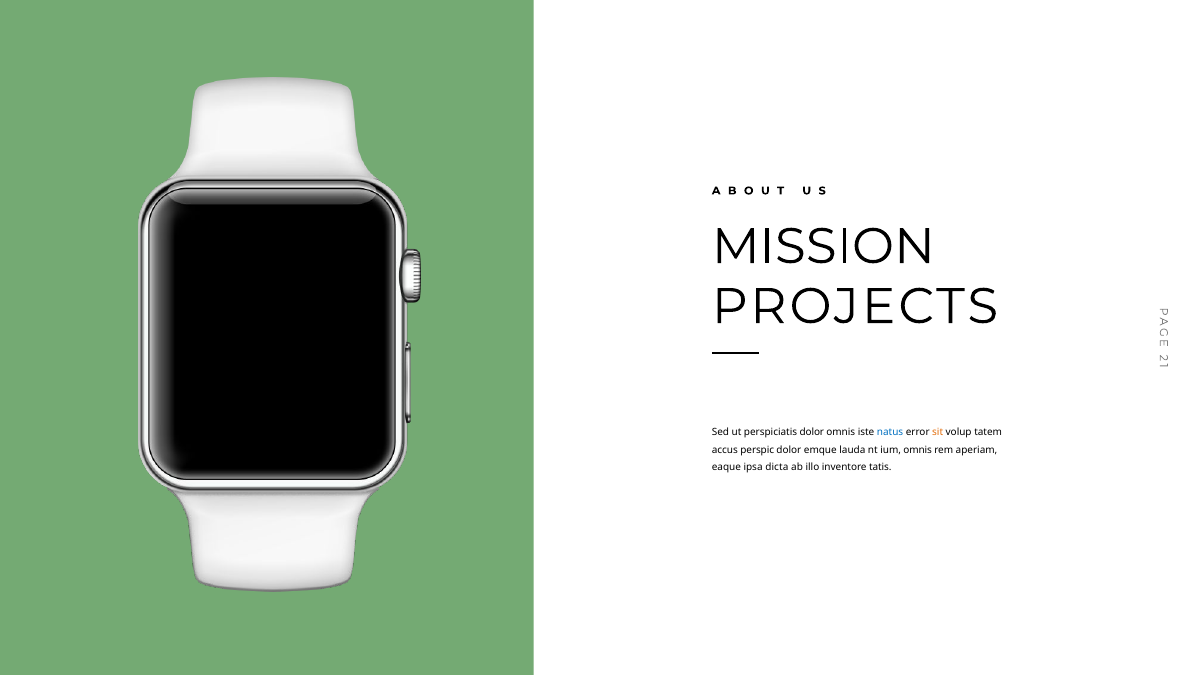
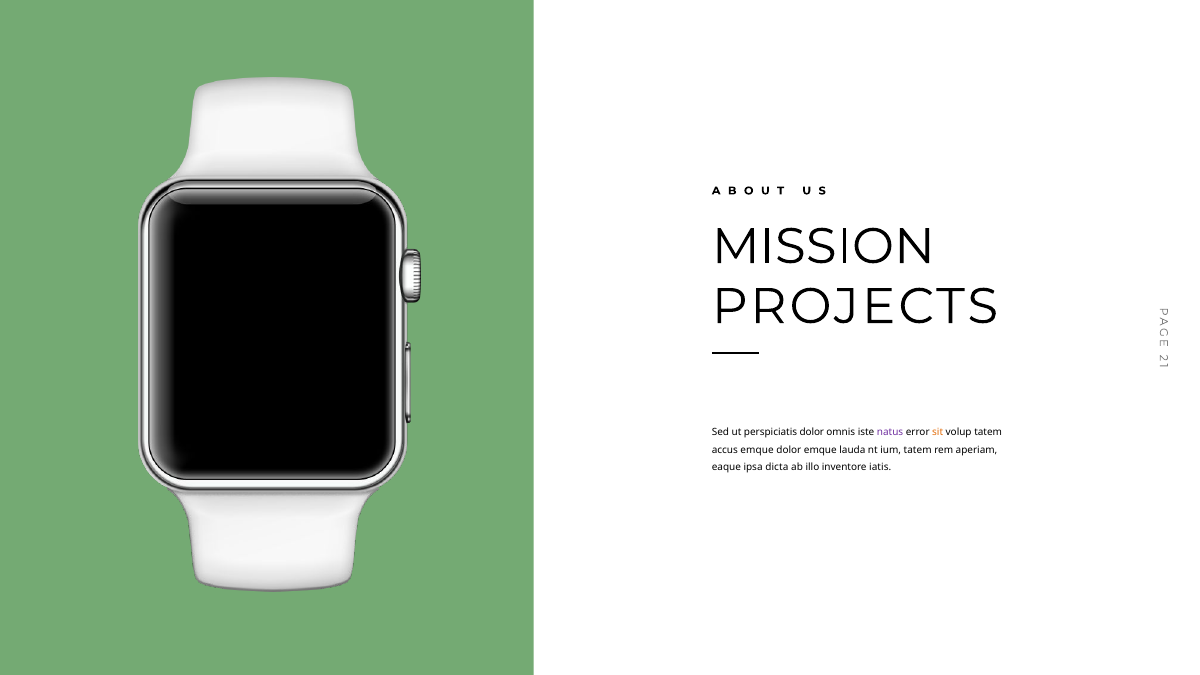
natus colour: blue -> purple (890, 432)
accus perspic: perspic -> emque (757, 450)
ium omnis: omnis -> tatem (918, 450)
tatis: tatis -> iatis (880, 468)
